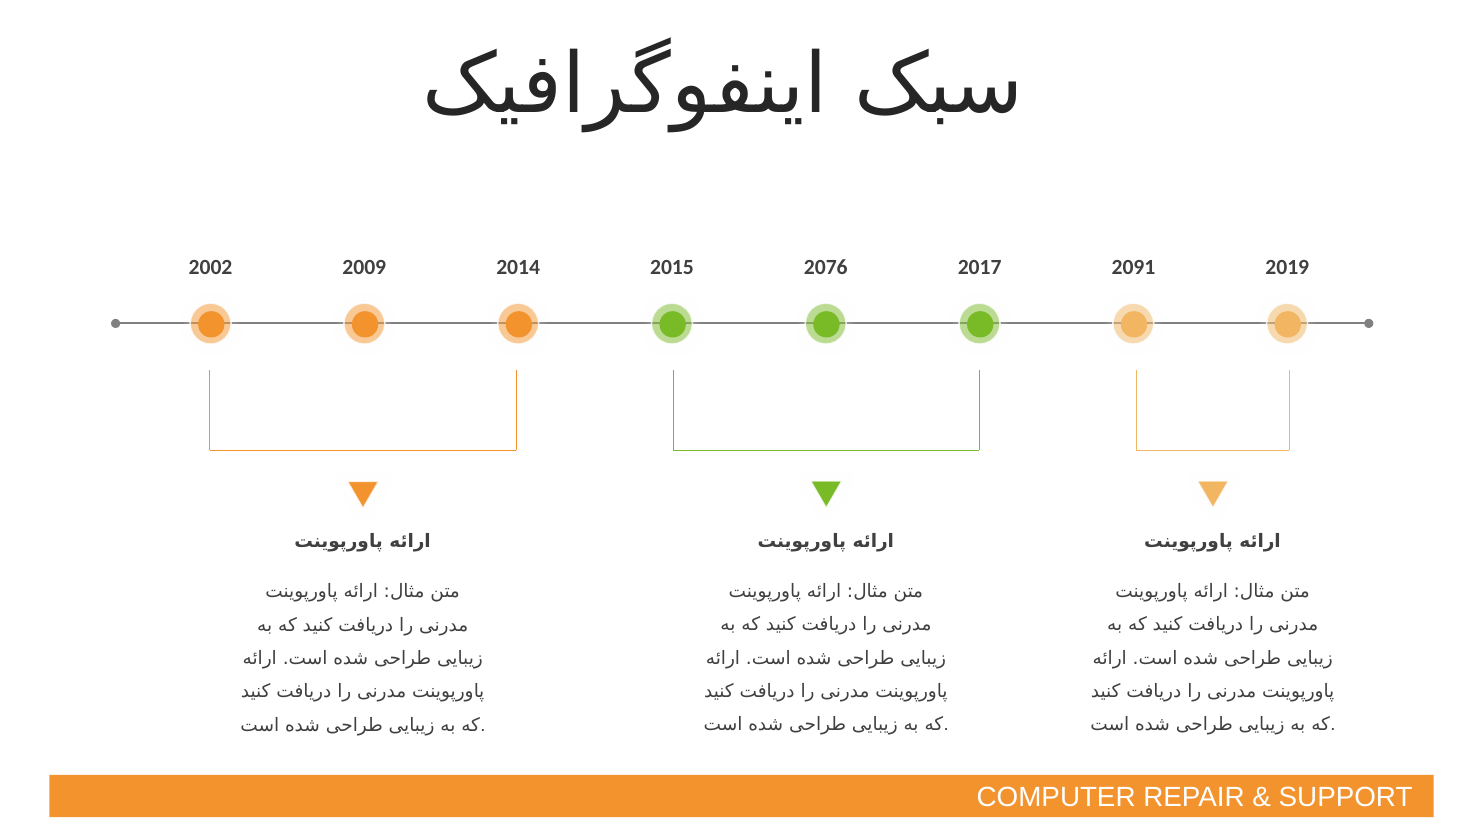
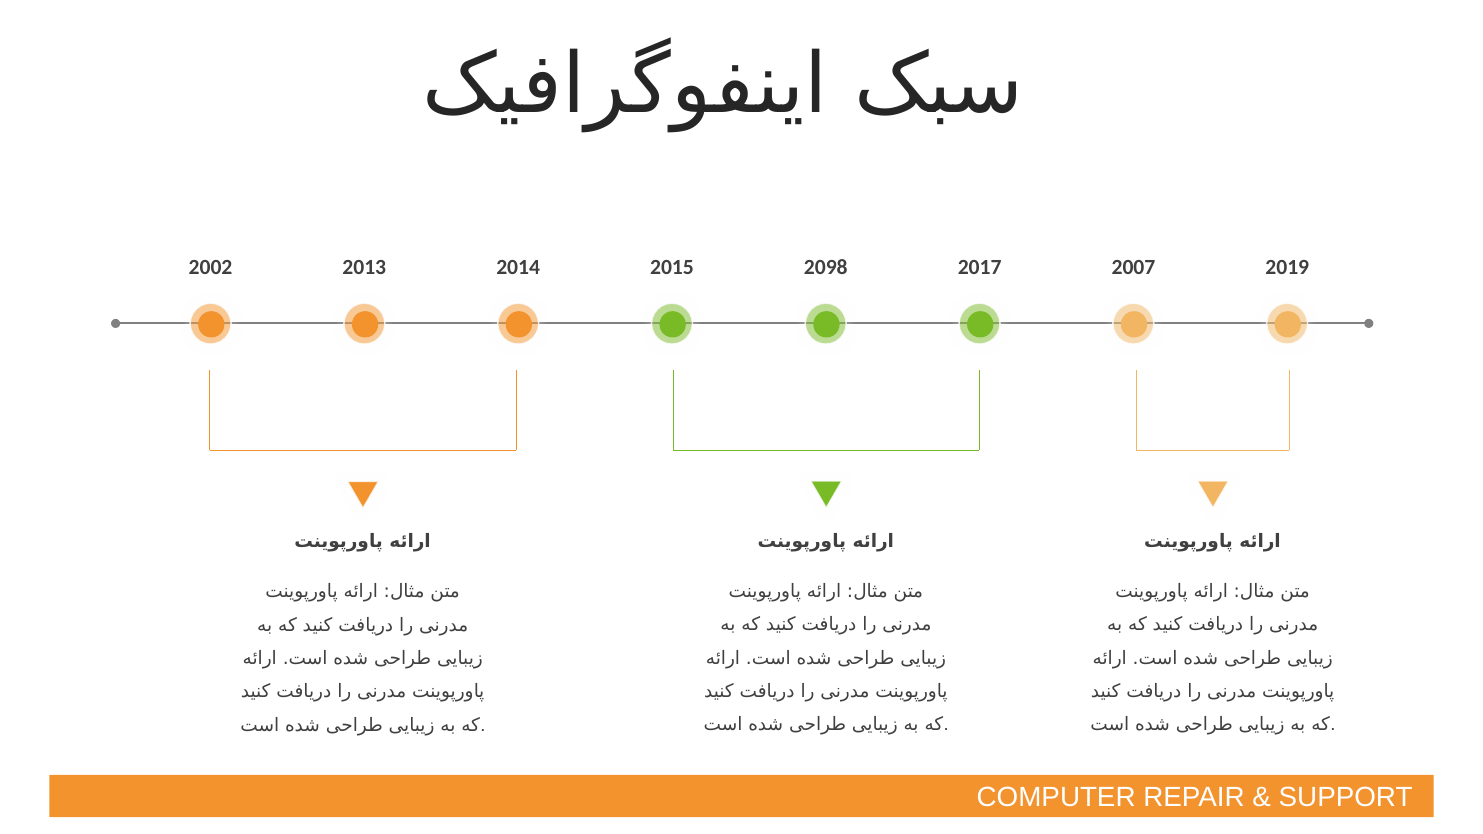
2009: 2009 -> 2013 (364, 268)
2076: 2076 -> 2098 (826, 268)
2091: 2091 -> 2007 (1133, 268)
